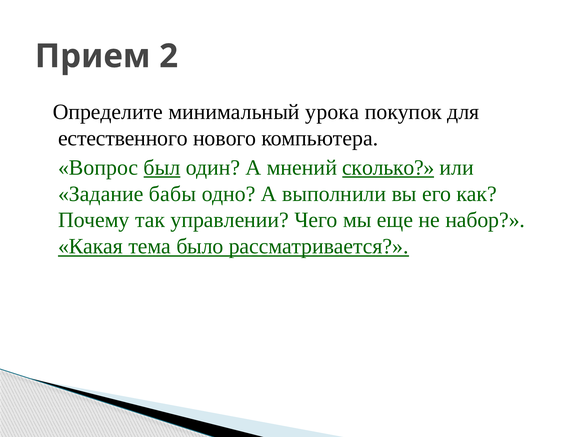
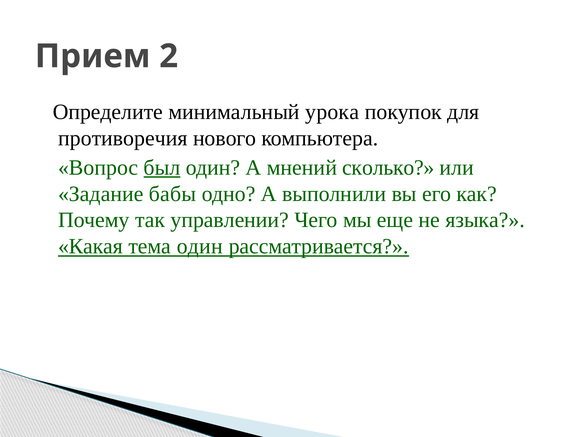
естественного: естественного -> противоречия (123, 138)
сколько underline: present -> none (388, 167)
набор: набор -> языка (485, 220)
тема было: было -> один (200, 246)
